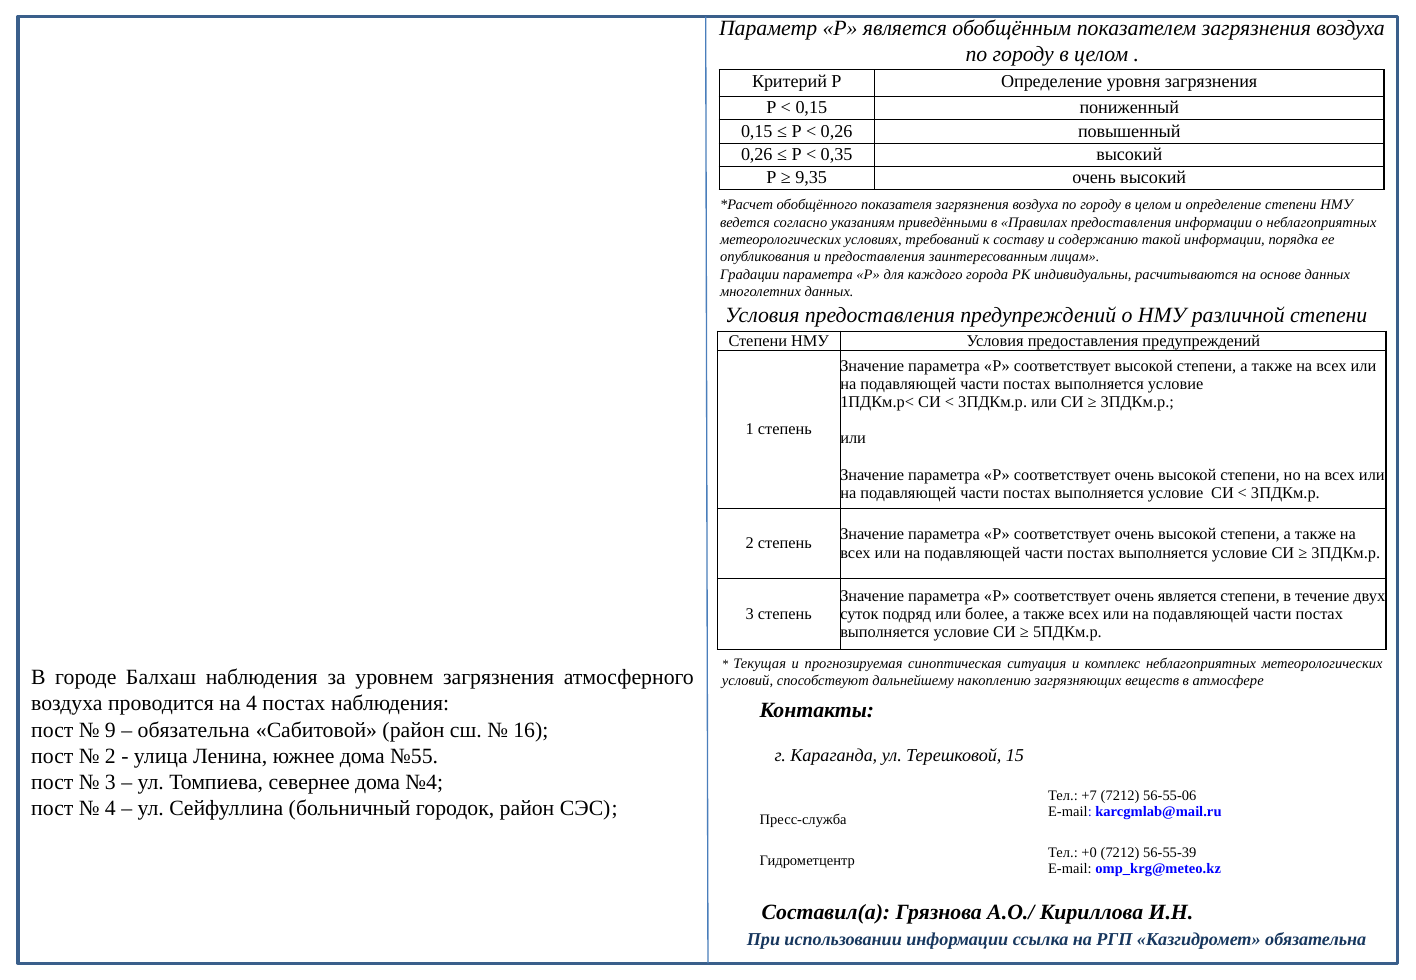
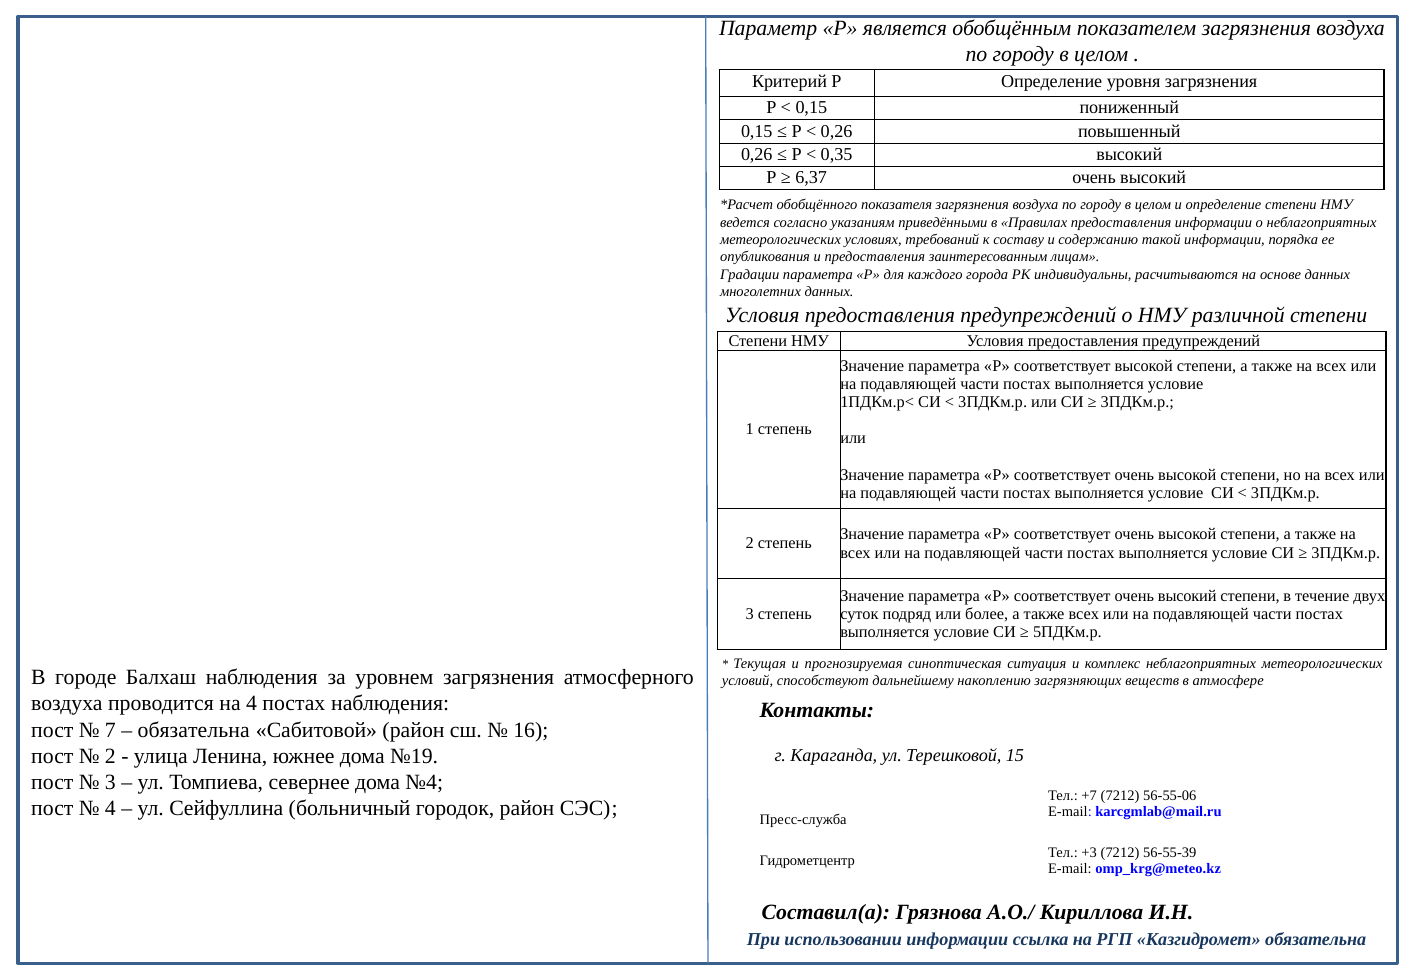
9,35: 9,35 -> 6,37 (811, 178)
соответствует очень является: является -> высокий (1187, 596)
9: 9 -> 7 (110, 730)
№55: №55 -> №19 (414, 756)
+0: +0 -> +3 (1089, 853)
